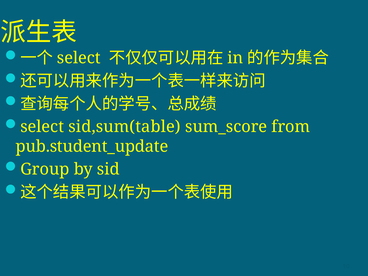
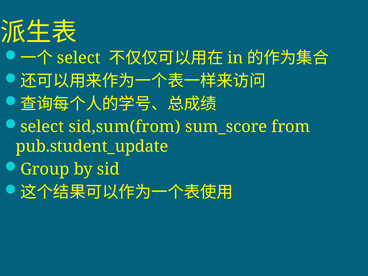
sid,sum(table: sid,sum(table -> sid,sum(from (124, 127)
